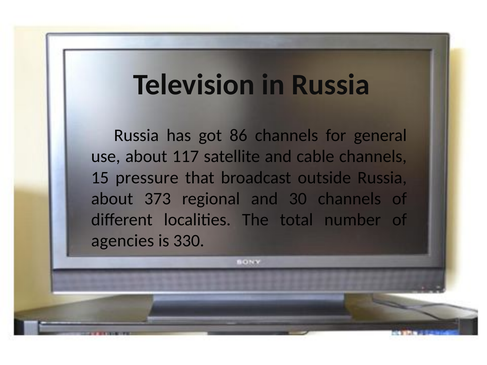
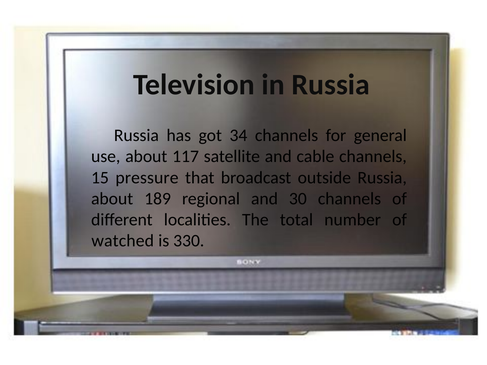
86: 86 -> 34 (238, 135)
373: 373 -> 189 (158, 199)
agencies: agencies -> watched (123, 241)
